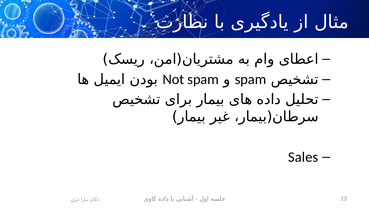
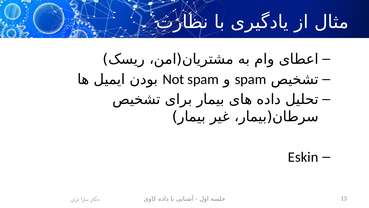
Sales: Sales -> Eskin (303, 157)
